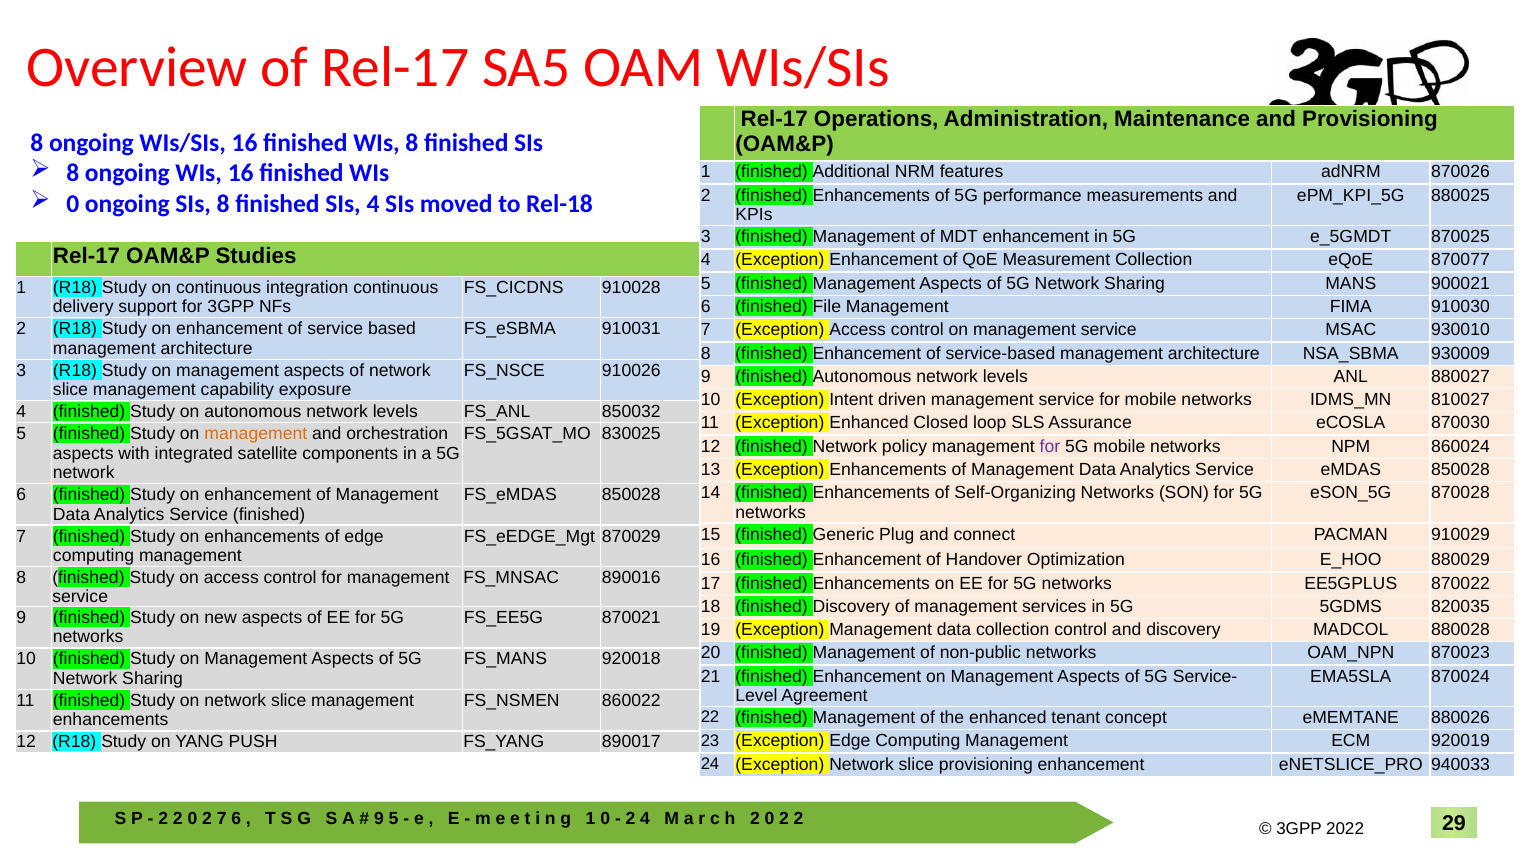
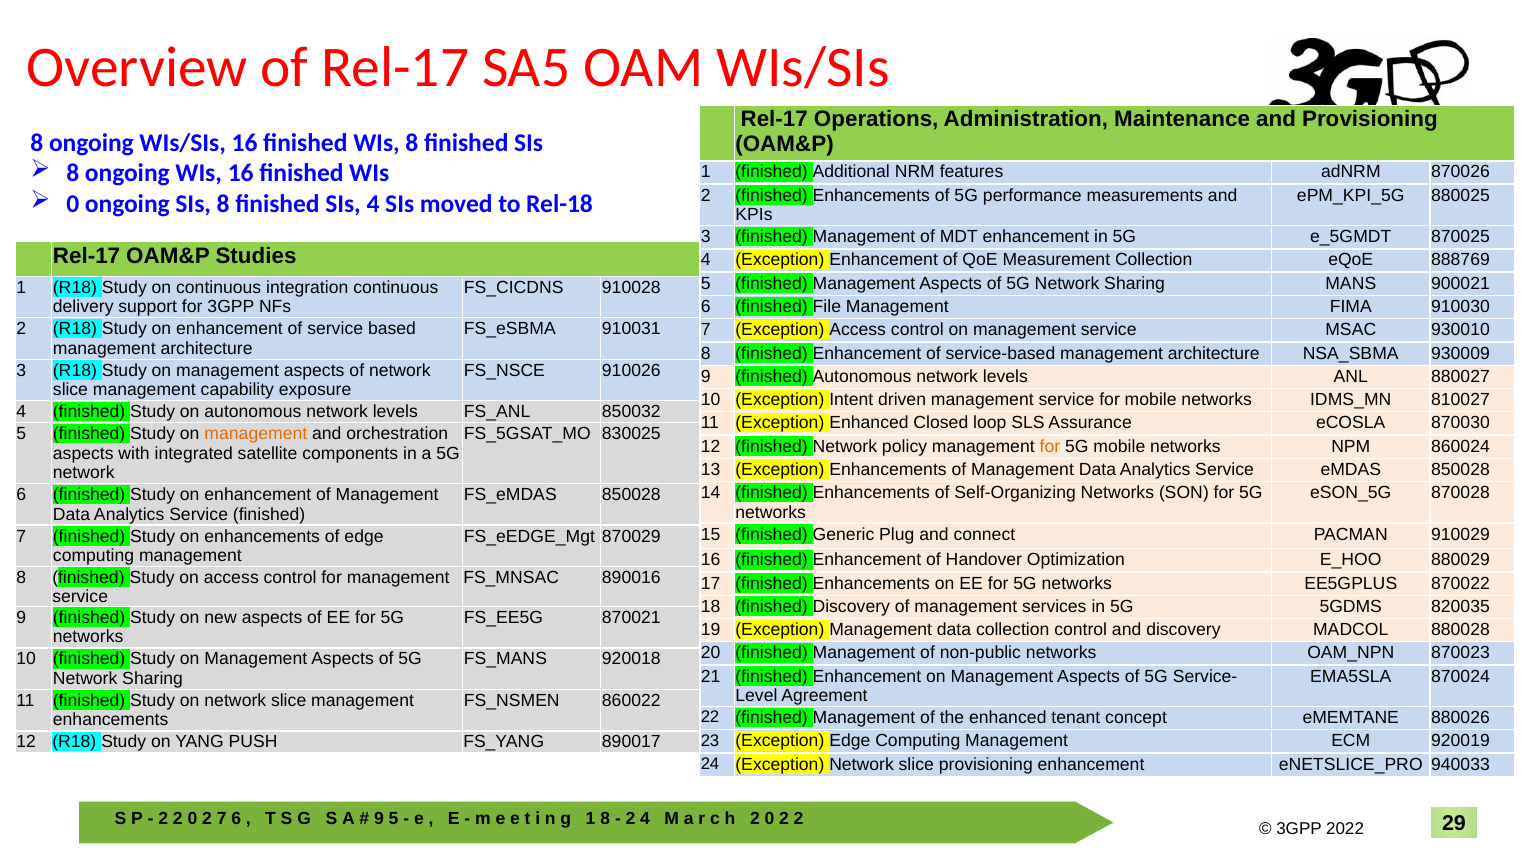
870077: 870077 -> 888769 (1460, 260)
for colour: purple -> orange (1050, 446)
1 0: 0 -> 8 (605, 819)
